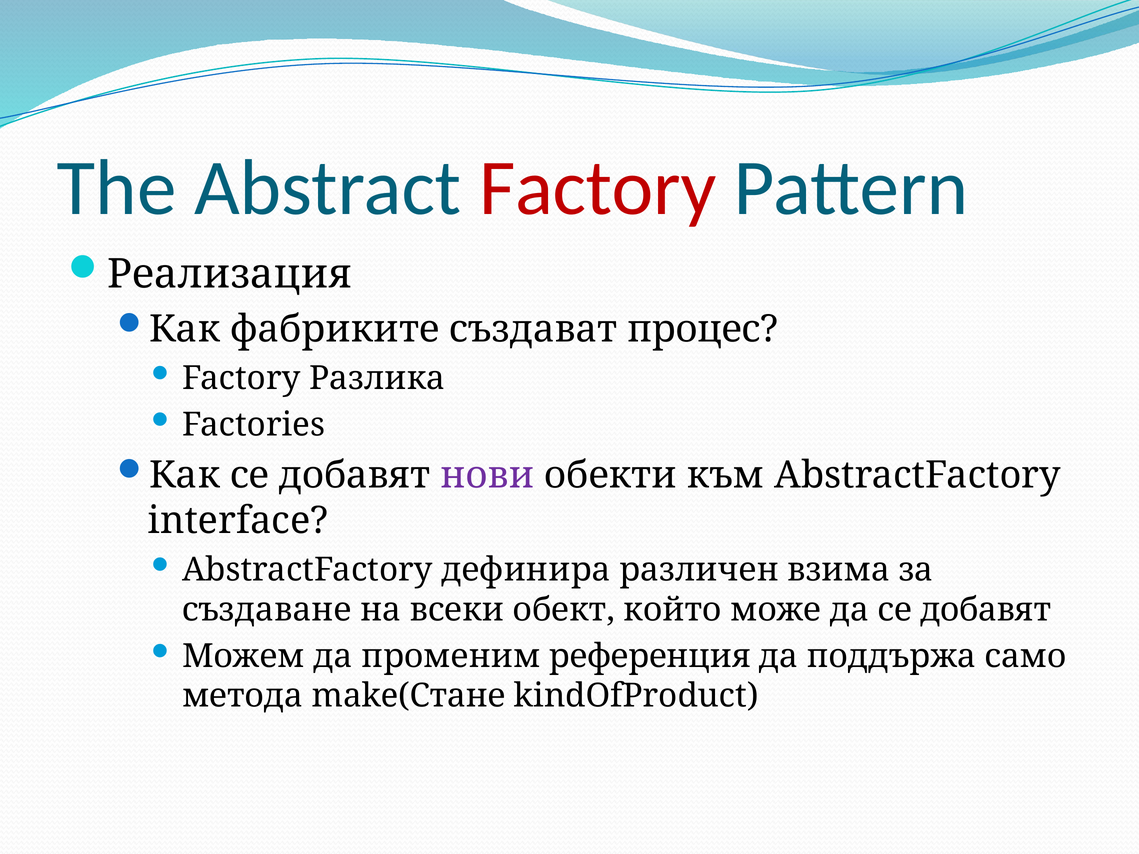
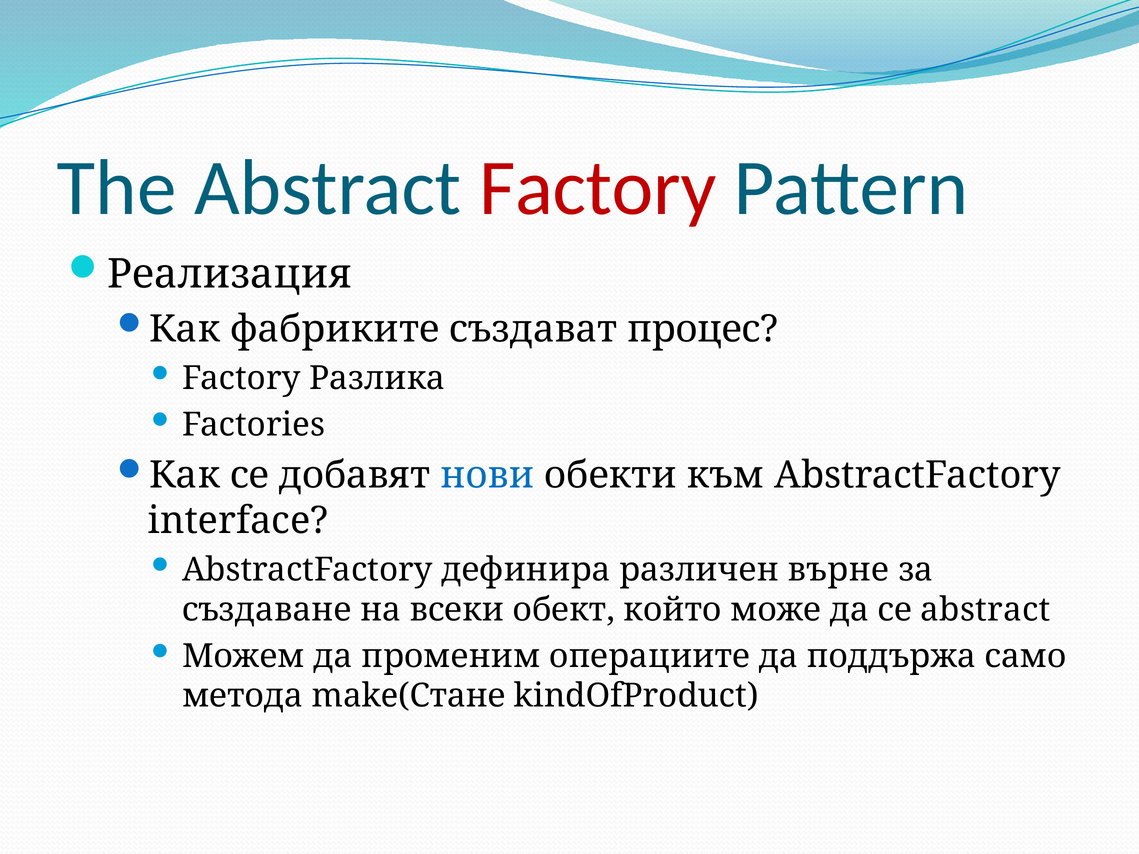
нови colour: purple -> blue (487, 475)
взима: взима -> върне (839, 570)
да се добавят: добавят -> abstract (985, 610)
референция: референция -> операциите (650, 656)
